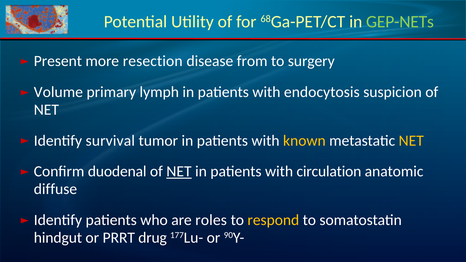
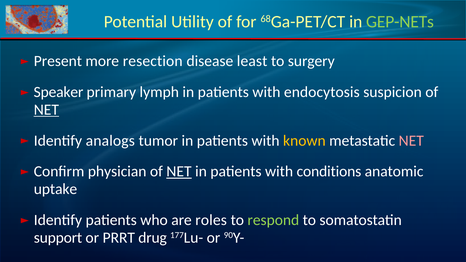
from: from -> least (252, 61)
Volume: Volume -> Speaker (58, 92)
NET underline: none -> present (46, 110)
survival: survival -> analogs (110, 141)
NET colour: yellow -> pink (411, 141)
duodenal: duodenal -> physician (117, 172)
circulation: circulation -> conditions (329, 172)
diffuse: diffuse -> uptake (56, 189)
respond colour: yellow -> light green (273, 220)
hindgut: hindgut -> support (58, 238)
